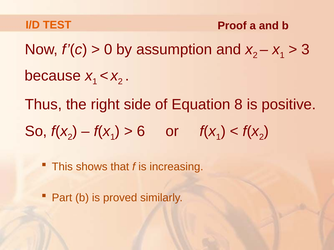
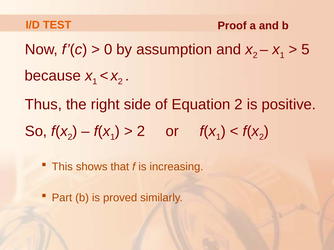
3: 3 -> 5 (306, 50)
Equation 8: 8 -> 2 (239, 105)
6: 6 -> 2 (141, 131)
